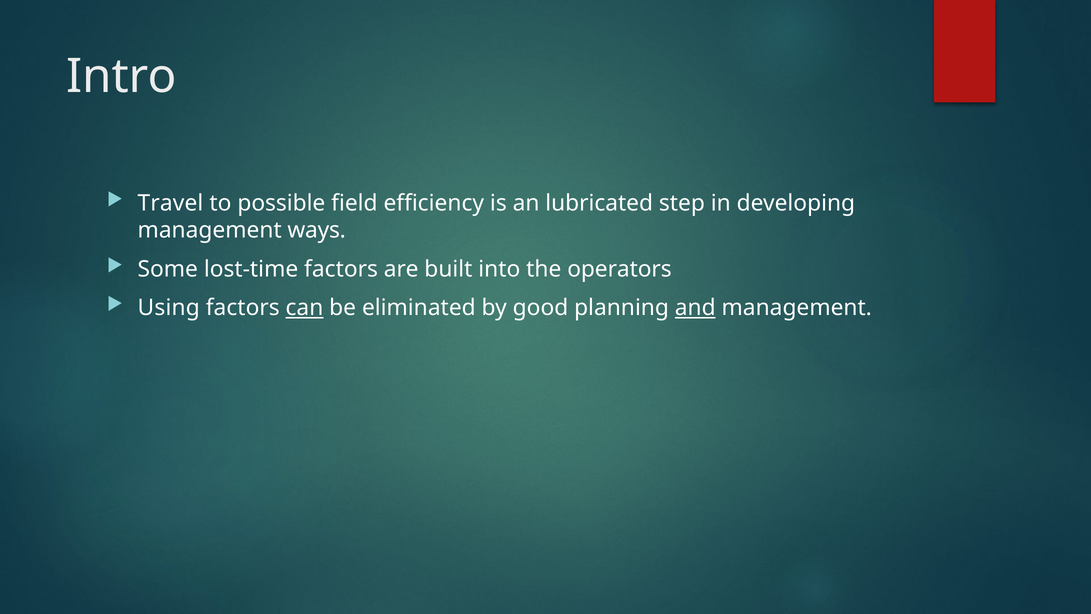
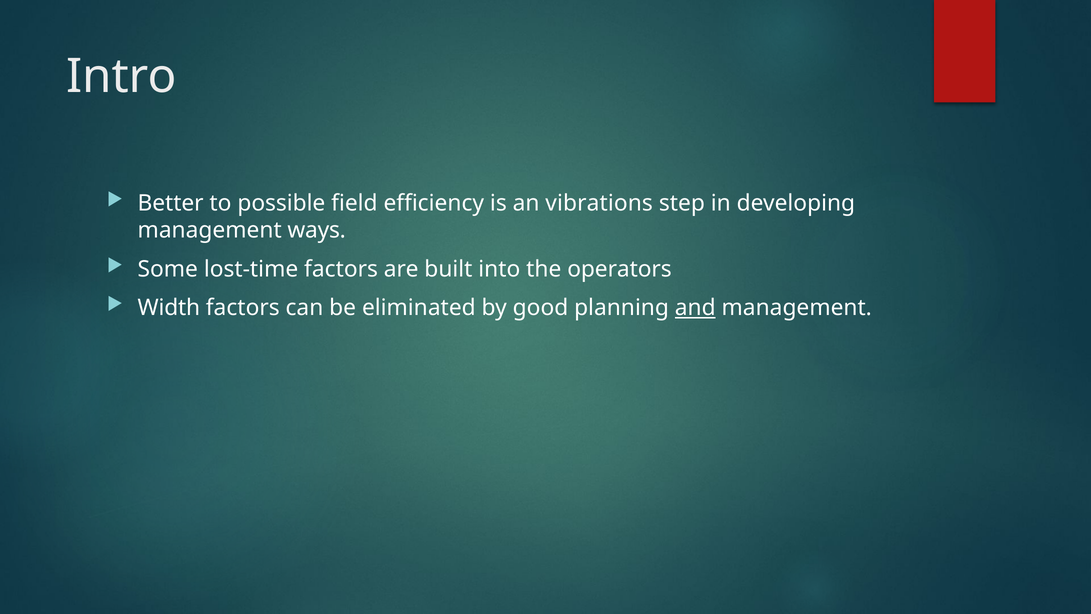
Travel: Travel -> Better (171, 203)
lubricated: lubricated -> vibrations (599, 203)
Using: Using -> Width (169, 308)
can underline: present -> none (304, 308)
